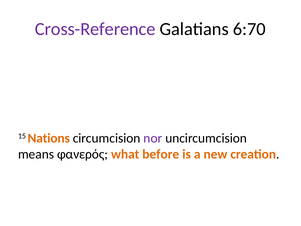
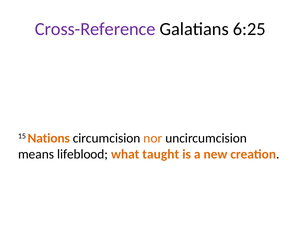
6:70: 6:70 -> 6:25 (249, 29)
nor colour: purple -> orange (153, 138)
φανερός: φανερός -> lifeblood (83, 154)
before: before -> taught (161, 154)
